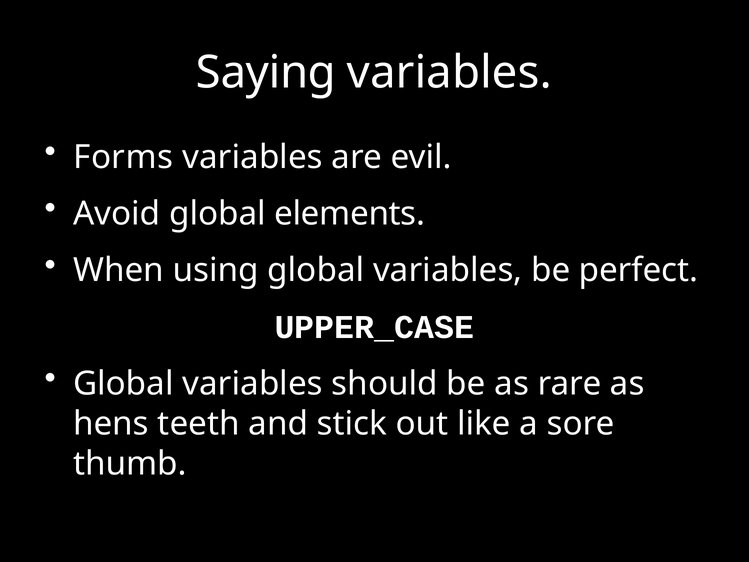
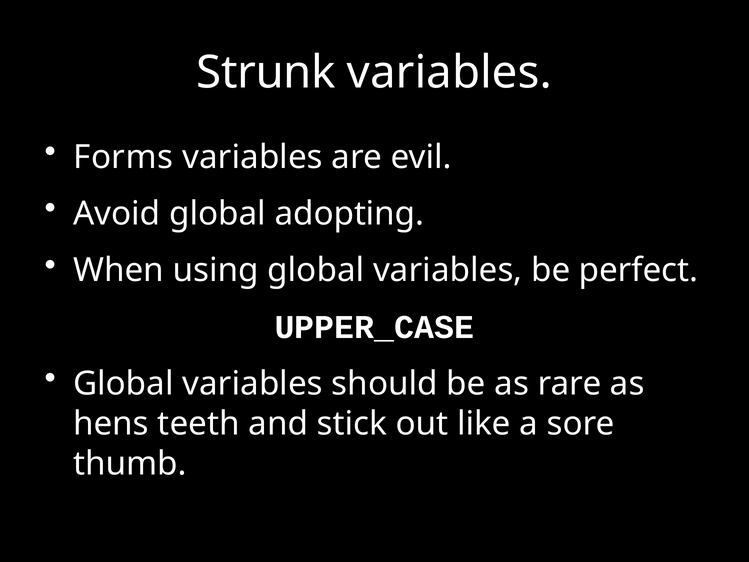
Saying: Saying -> Strunk (266, 73)
elements: elements -> adopting (349, 214)
